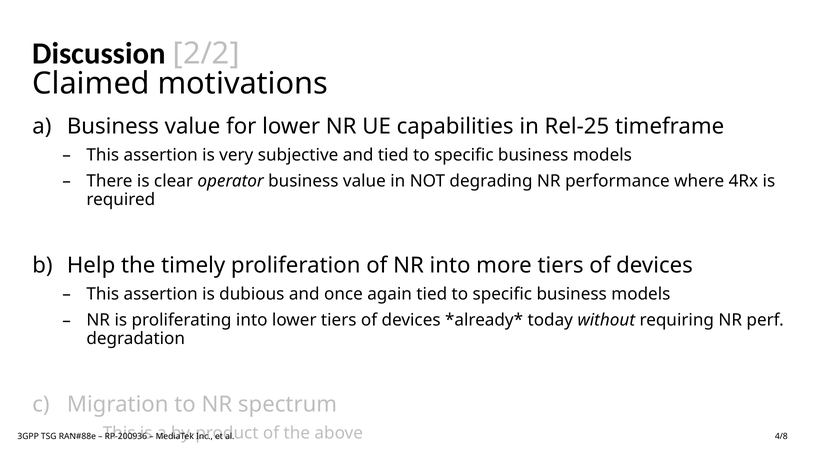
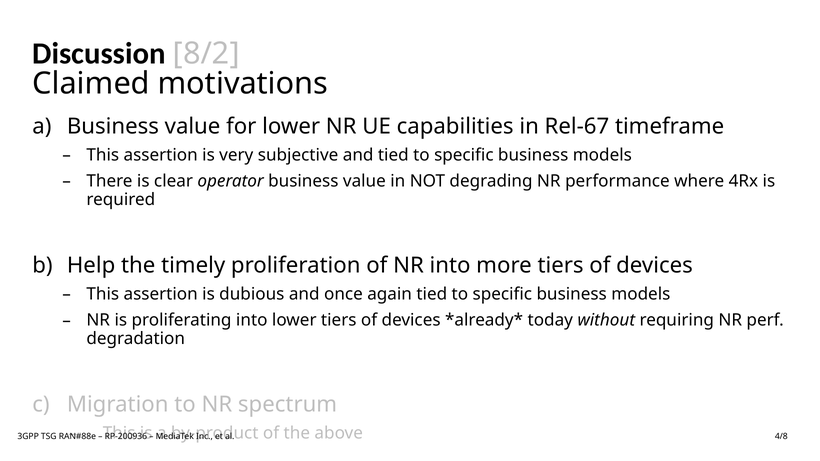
2/2: 2/2 -> 8/2 (206, 54)
Rel-25: Rel-25 -> Rel-67 (577, 126)
